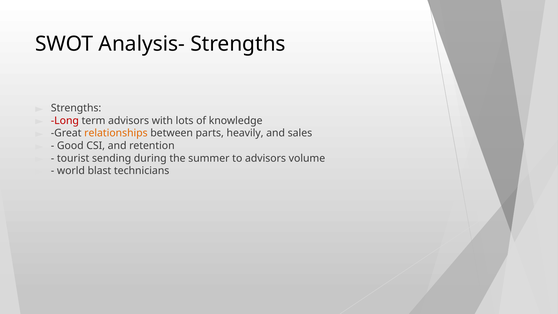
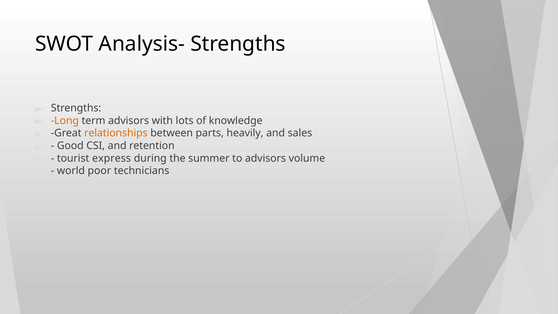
Long colour: red -> orange (65, 121)
sending: sending -> express (112, 158)
blast: blast -> poor (99, 171)
